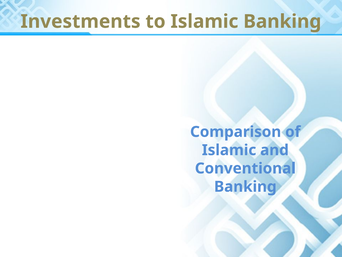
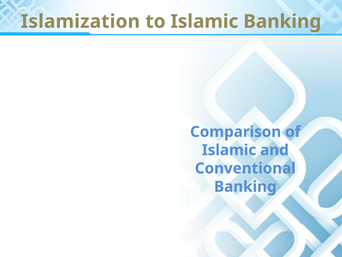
Investments: Investments -> Islamization (80, 21)
